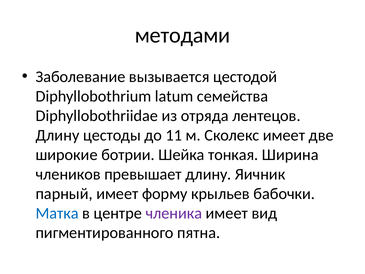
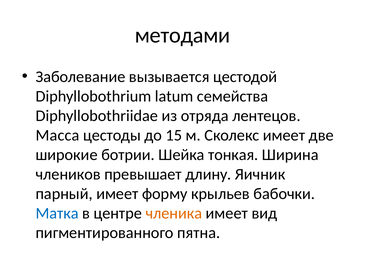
Длину: Длину -> Масса (57, 135)
11: 11 -> 15 (174, 135)
членика colour: purple -> orange (174, 213)
